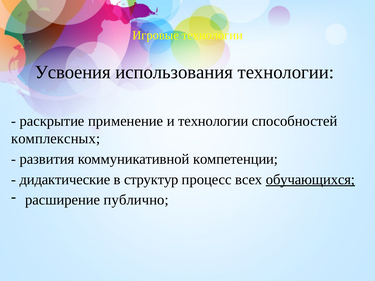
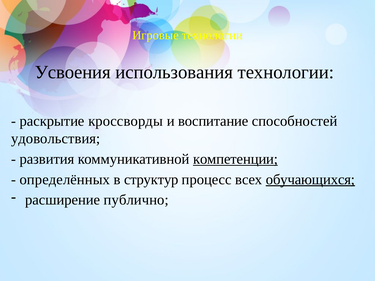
применение: применение -> кроссворды (126, 121)
и технологии: технологии -> воспитание (213, 121)
комплексных: комплексных -> удовольствия (56, 139)
компетенции underline: none -> present (236, 159)
дидактические: дидактические -> определённых (65, 180)
